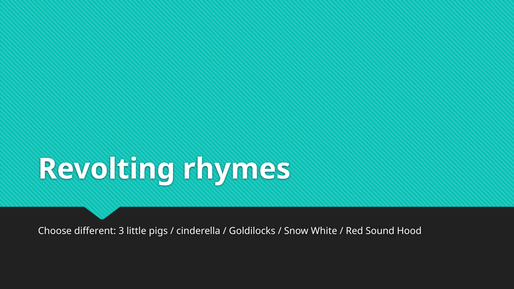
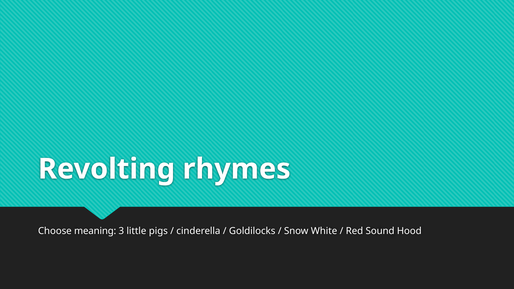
different: different -> meaning (95, 231)
